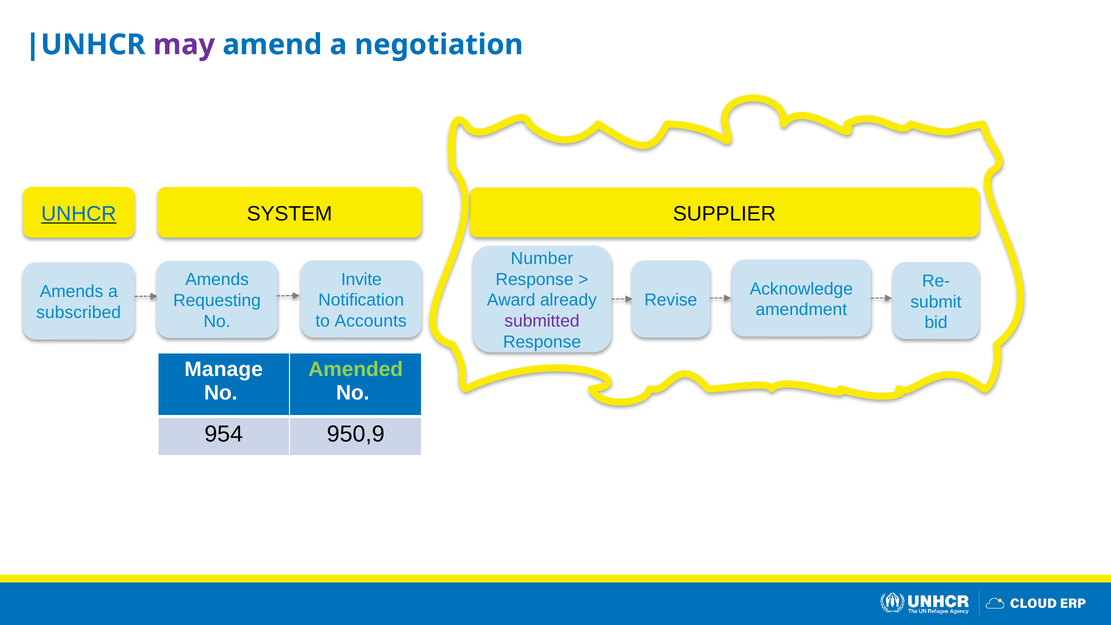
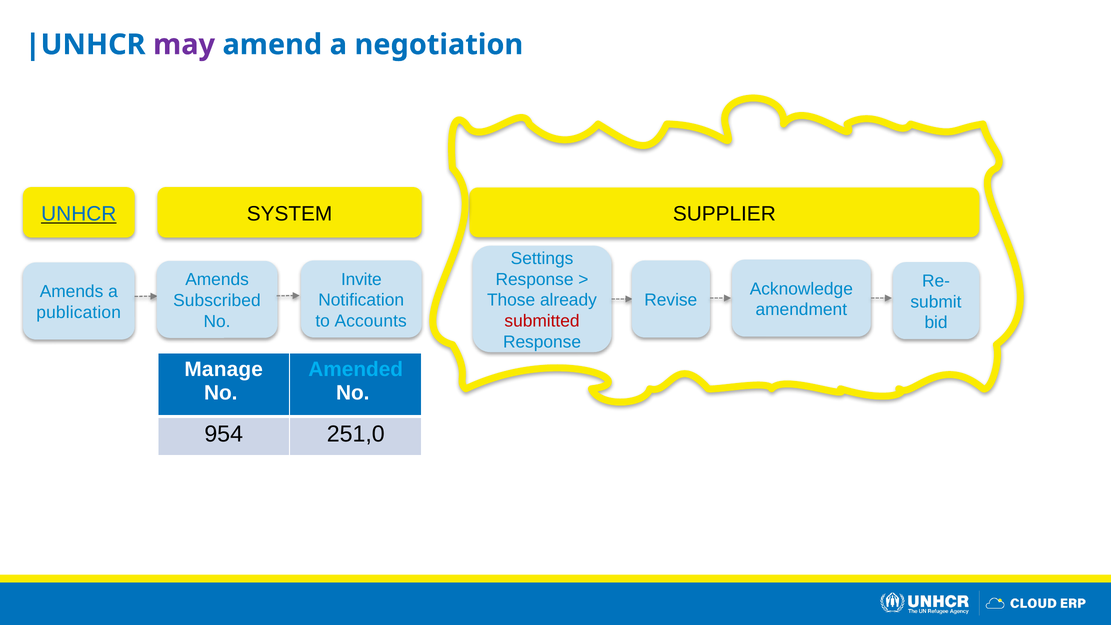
Number: Number -> Settings (542, 258)
Award: Award -> Those (511, 300)
Requesting: Requesting -> Subscribed (217, 301)
subscribed: subscribed -> publication (79, 313)
submitted colour: purple -> red (542, 321)
Amended colour: light green -> light blue (356, 369)
950,9: 950,9 -> 251,0 (356, 434)
